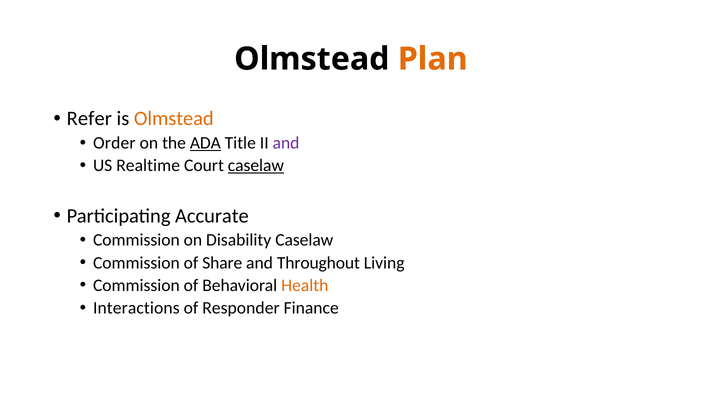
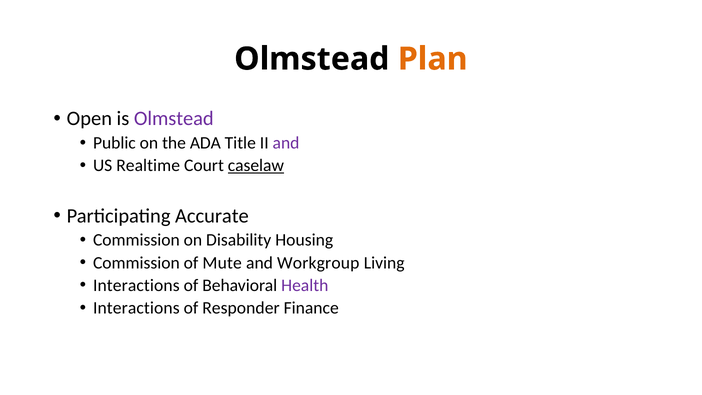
Refer: Refer -> Open (89, 119)
Olmstead colour: orange -> purple (174, 119)
Order: Order -> Public (114, 143)
ADA underline: present -> none (205, 143)
Disability Caselaw: Caselaw -> Housing (304, 240)
Share: Share -> Mute (222, 263)
Throughout: Throughout -> Workgroup (318, 263)
Commission: Commission -> Interactions (136, 285)
Health colour: orange -> purple (305, 285)
